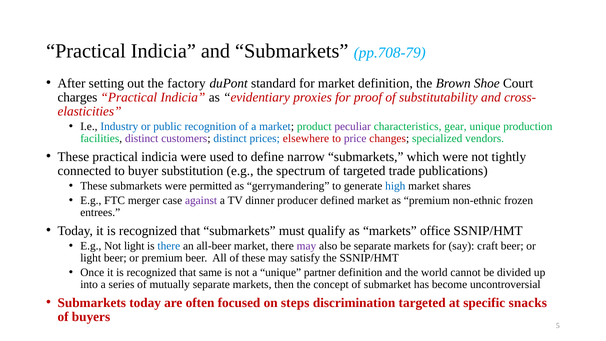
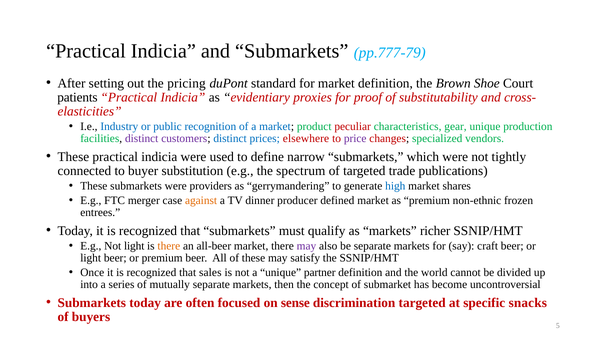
pp.708-79: pp.708-79 -> pp.777-79 (390, 53)
factory: factory -> pricing (186, 83)
charges: charges -> patients (77, 97)
peculiar colour: purple -> red (353, 127)
permitted: permitted -> providers (211, 186)
against colour: purple -> orange (201, 201)
office: office -> richer (435, 231)
there colour: blue -> orange (169, 246)
same: same -> sales (210, 273)
steps: steps -> sense (295, 303)
